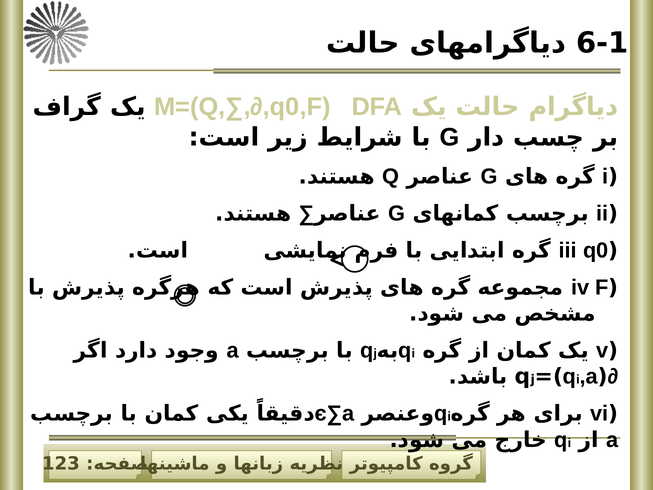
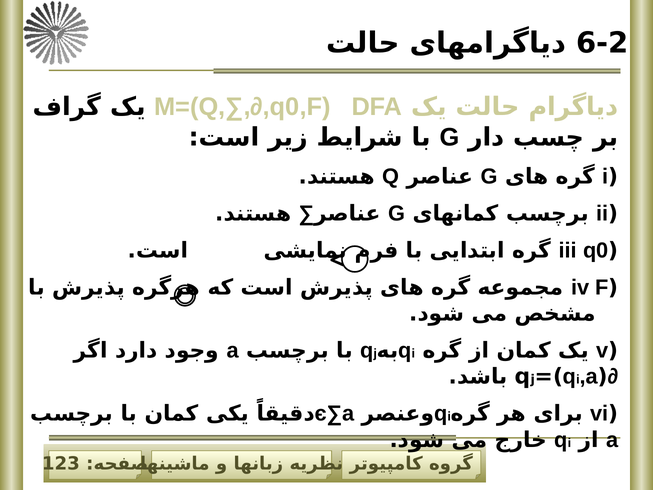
6-1: 6-1 -> 6-2 (602, 43)
